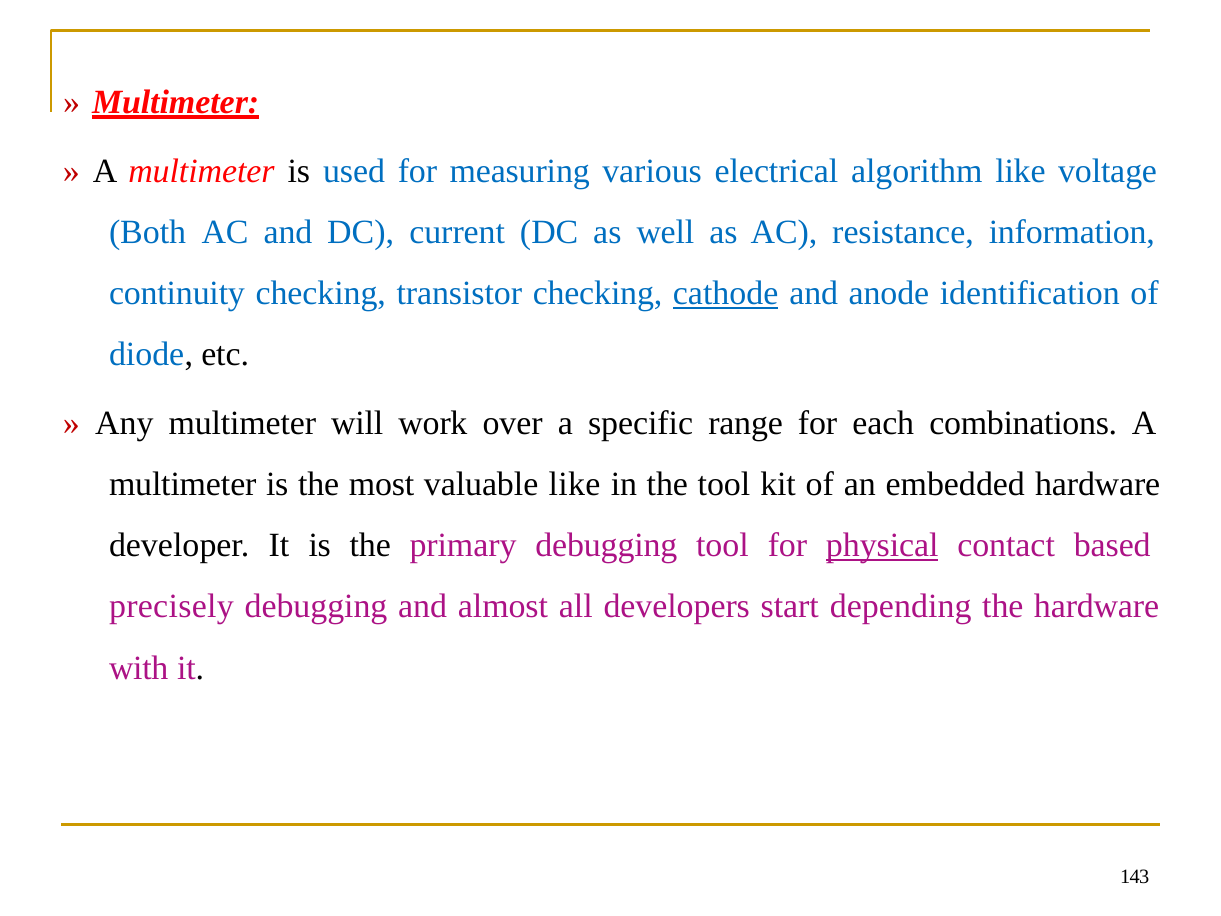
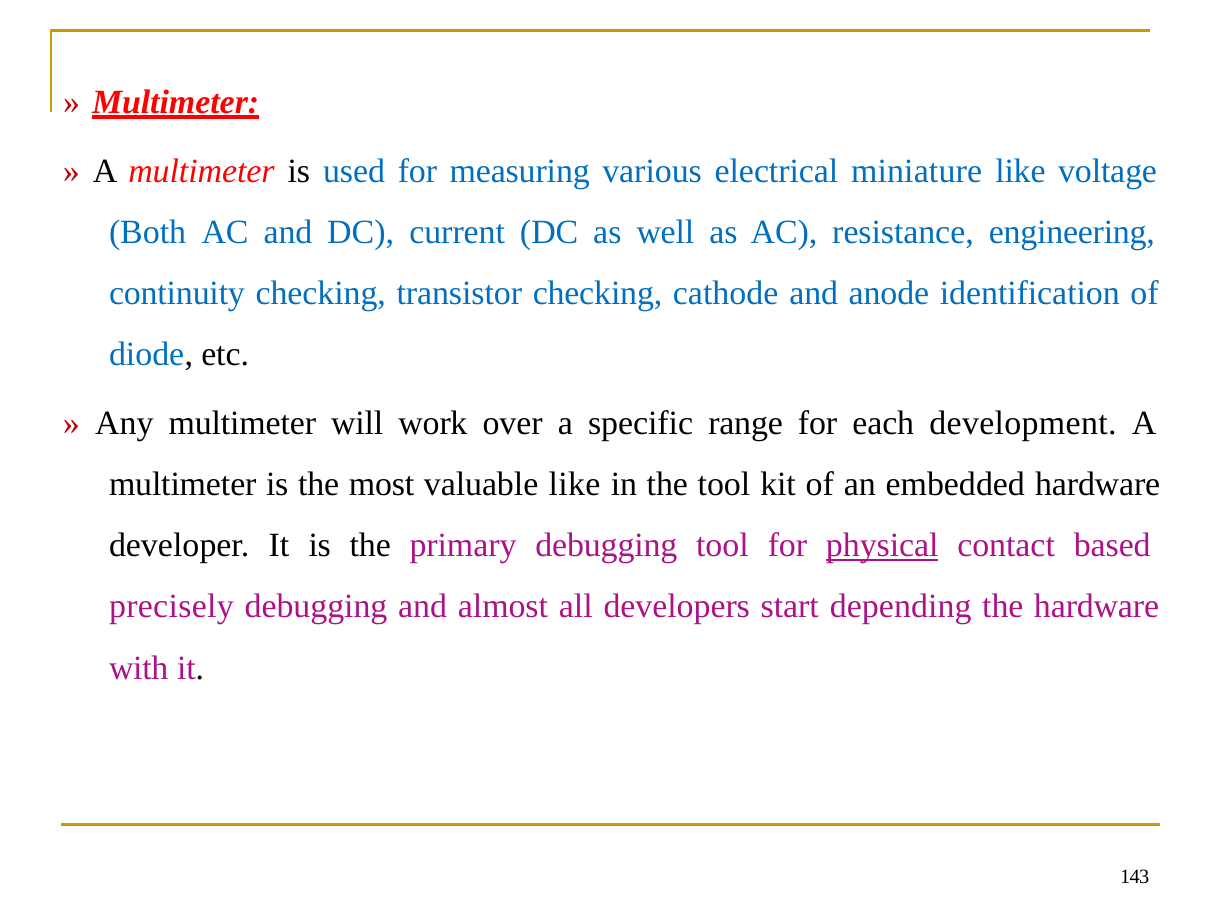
algorithm: algorithm -> miniature (917, 171)
information: information -> engineering (1072, 232)
cathode underline: present -> none (726, 293)
combinations: combinations -> development (1023, 423)
